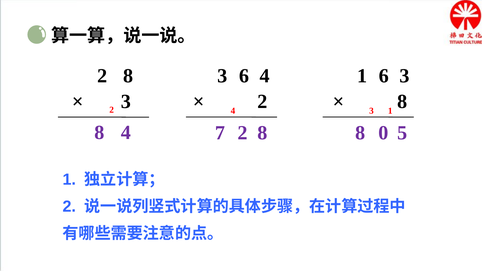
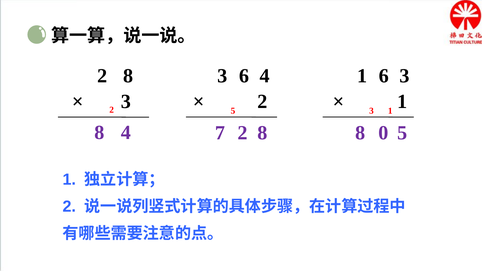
8: 8 -> 1 (402, 101)
4: 4 -> 5 (233, 111)
